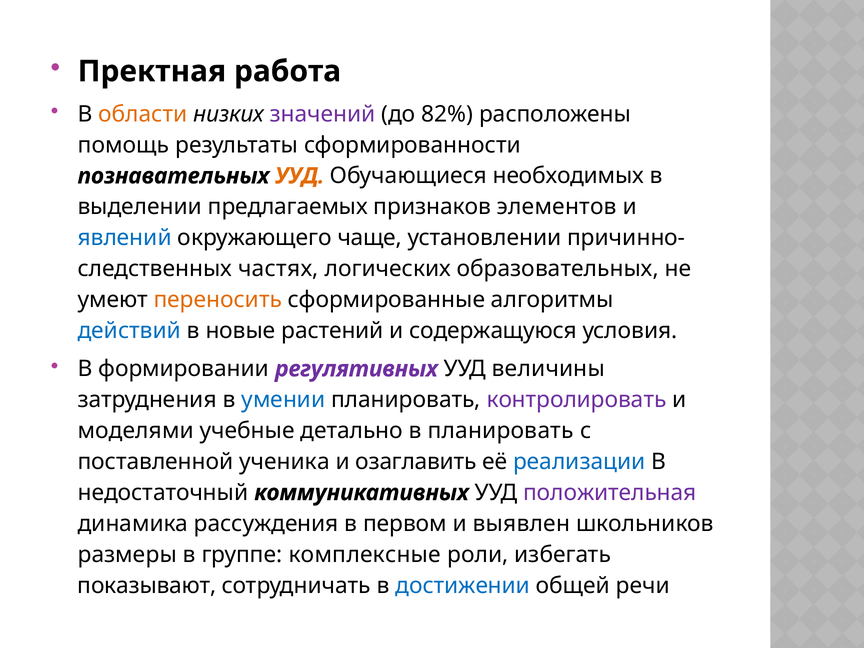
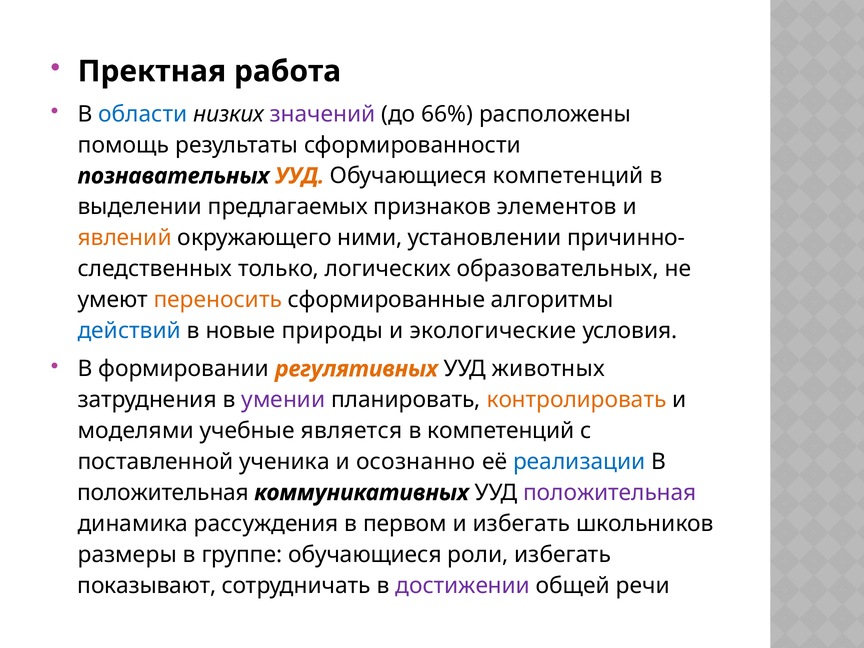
области colour: orange -> blue (143, 114)
82%: 82% -> 66% (447, 114)
Обучающиеся необходимых: необходимых -> компетенций (568, 176)
явлений colour: blue -> orange (125, 238)
чаще: чаще -> ними (370, 238)
частях: частях -> только (279, 269)
растений: растений -> природы (332, 331)
содержащуюся: содержащуюся -> экологические (493, 331)
регулятивных colour: purple -> orange (356, 369)
величины: величины -> животных (548, 369)
умении colour: blue -> purple (283, 400)
контролировать colour: purple -> orange (577, 400)
детально: детально -> является (352, 431)
в планировать: планировать -> компетенций (501, 431)
озаглавить: озаглавить -> осознанно (416, 462)
недостаточный: недостаточный -> положительная (163, 493)
и выявлен: выявлен -> избегать (522, 524)
группе комплексные: комплексные -> обучающиеся (365, 555)
достижении colour: blue -> purple (463, 586)
